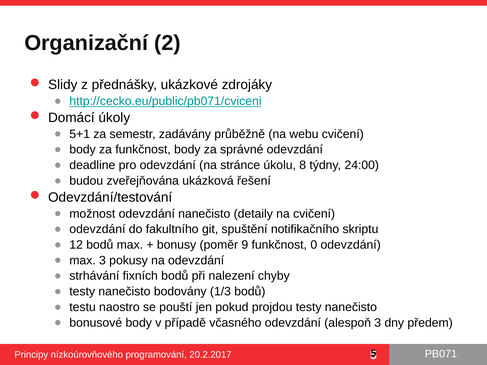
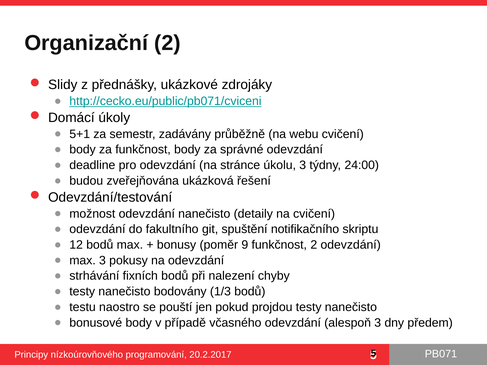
úkolu 8: 8 -> 3 (303, 165)
funkčnost 0: 0 -> 2 (314, 245)
